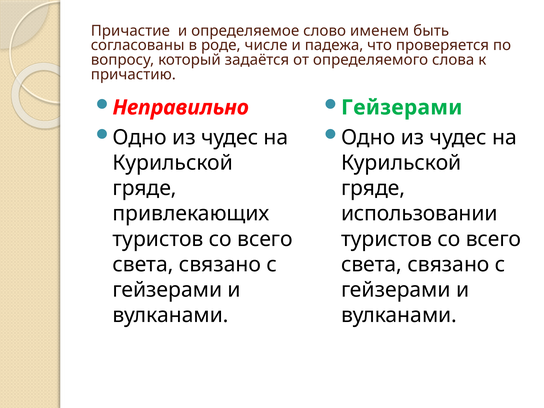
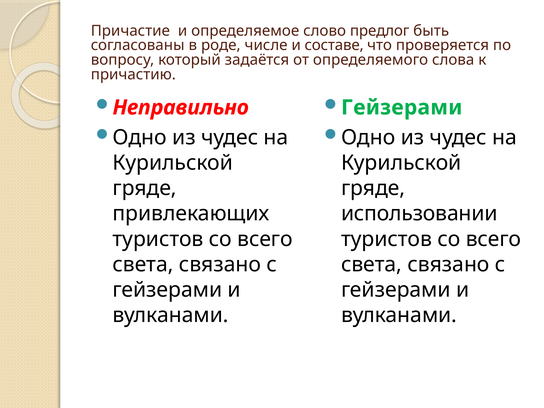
именем: именем -> предлог (380, 31)
падежа: падежа -> составе (334, 45)
